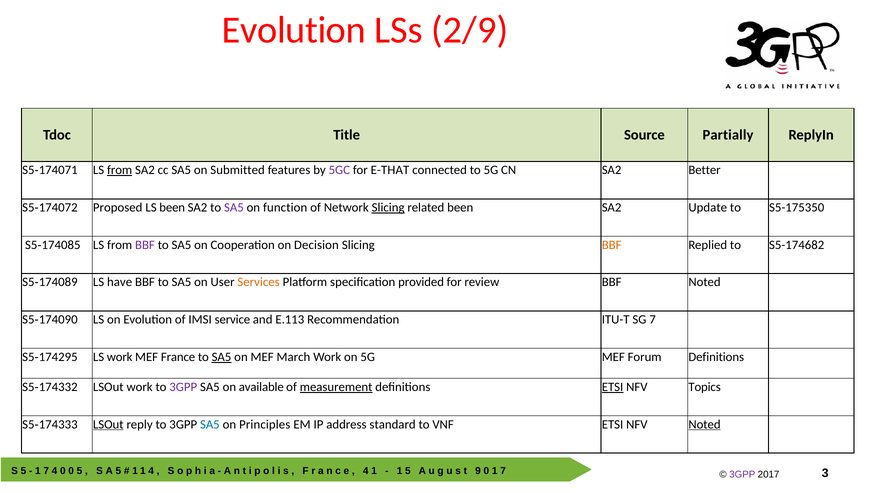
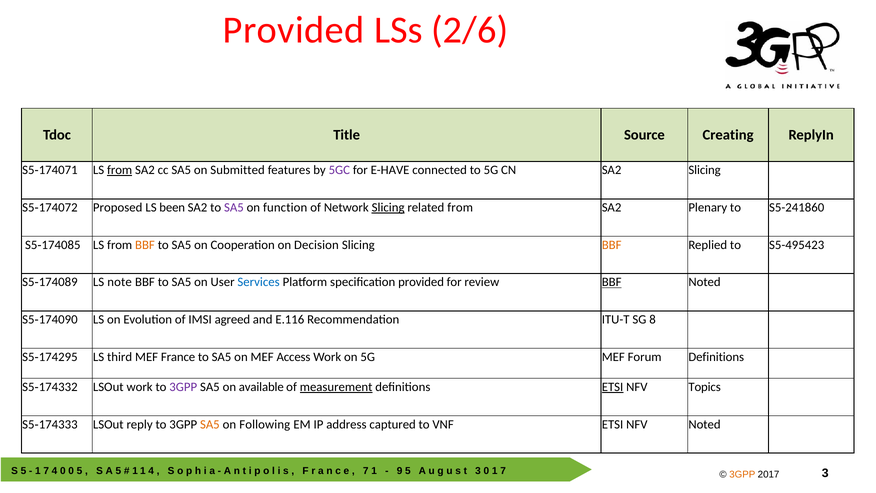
Evolution: Evolution -> Provided (294, 30)
2/9: 2/9 -> 2/6 (470, 30)
Partially: Partially -> Creating (728, 135)
E-THAT: E-THAT -> E-HAVE (390, 170)
SA2 Better: Better -> Slicing (705, 170)
related been: been -> from (460, 207)
Update: Update -> Plenary (708, 207)
S5-175350: S5-175350 -> S5-241860 (797, 207)
BBF colour: purple -> orange (145, 245)
S5-174682: S5-174682 -> S5-495423 (797, 245)
have: have -> note (120, 282)
Services colour: orange -> blue (259, 282)
BBF underline: none -> present (612, 282)
service: service -> agreed (232, 319)
E.113: E.113 -> E.116 (290, 319)
SG 7: 7 -> 8 (652, 319)
LS work: work -> third (120, 357)
SA5 underline: present -> none (221, 357)
March: March -> Access (294, 357)
LSOut underline: present -> none (108, 424)
SA5 colour: blue -> orange (210, 424)
Principles: Principles -> Following (265, 424)
standard: standard -> captured (393, 424)
Noted underline: present -> none (705, 424)
4: 4 -> 7 (366, 470)
1: 1 -> 9 (400, 470)
9: 9 -> 3 (478, 470)
3GPP colour: purple -> orange (742, 474)
